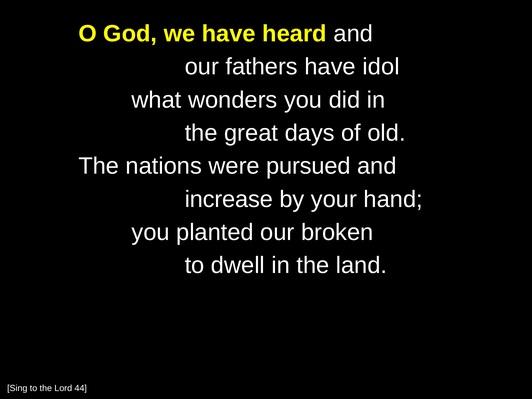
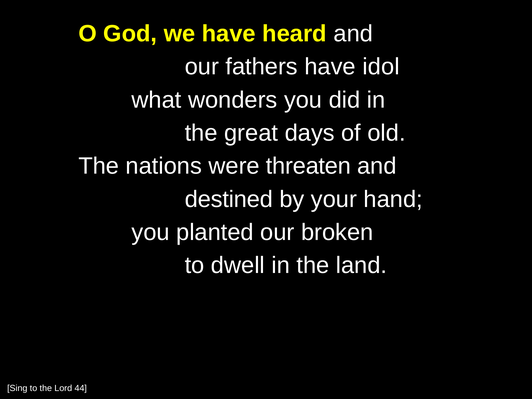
pursued: pursued -> threaten (309, 166)
increase: increase -> destined (229, 199)
